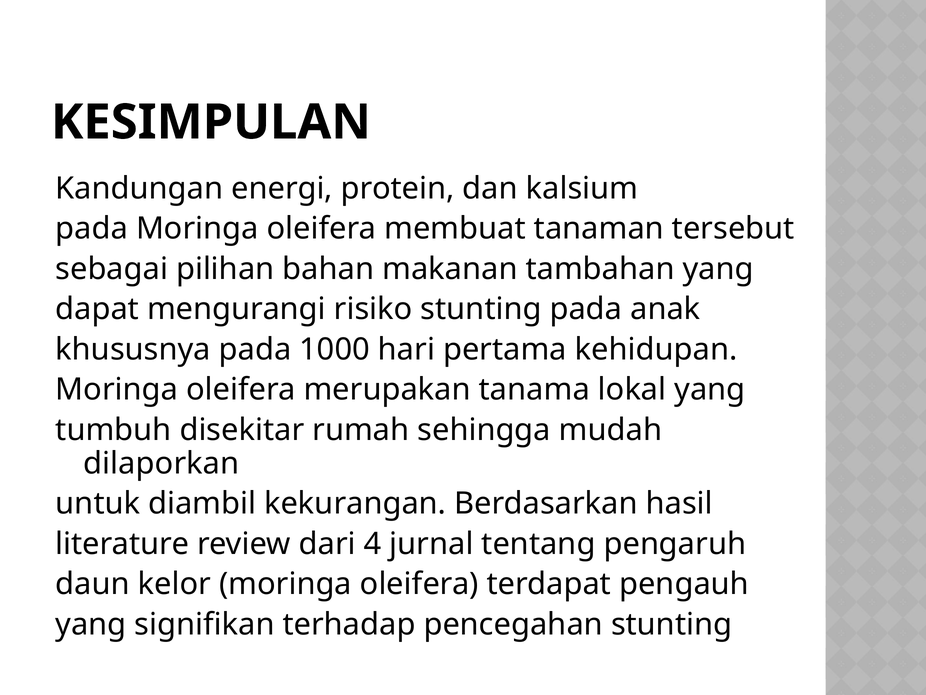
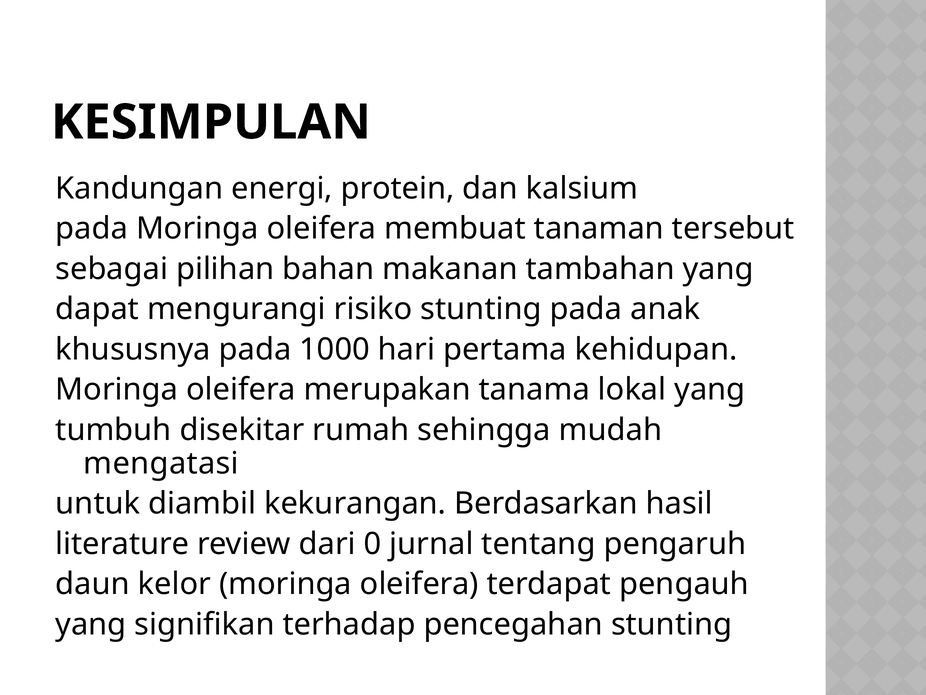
dilaporkan: dilaporkan -> mengatasi (161, 463)
4: 4 -> 0 (373, 544)
